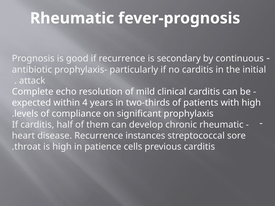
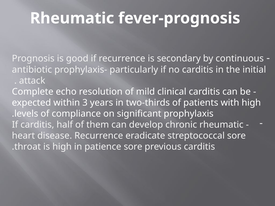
4: 4 -> 3 (85, 103)
instances: instances -> eradicate (145, 136)
patience cells: cells -> sore (133, 147)
